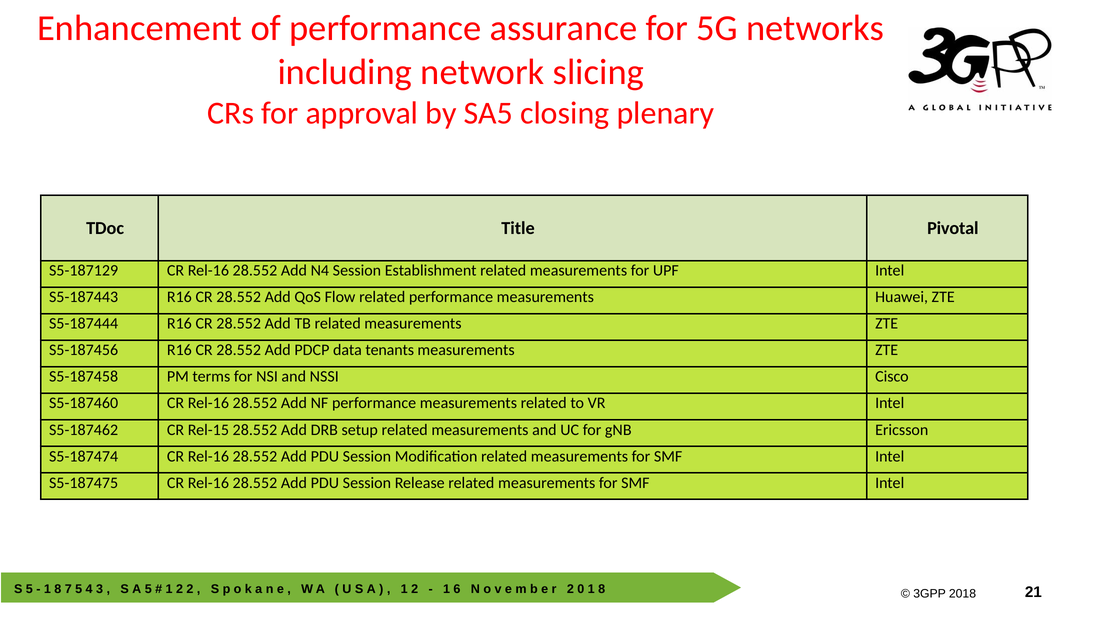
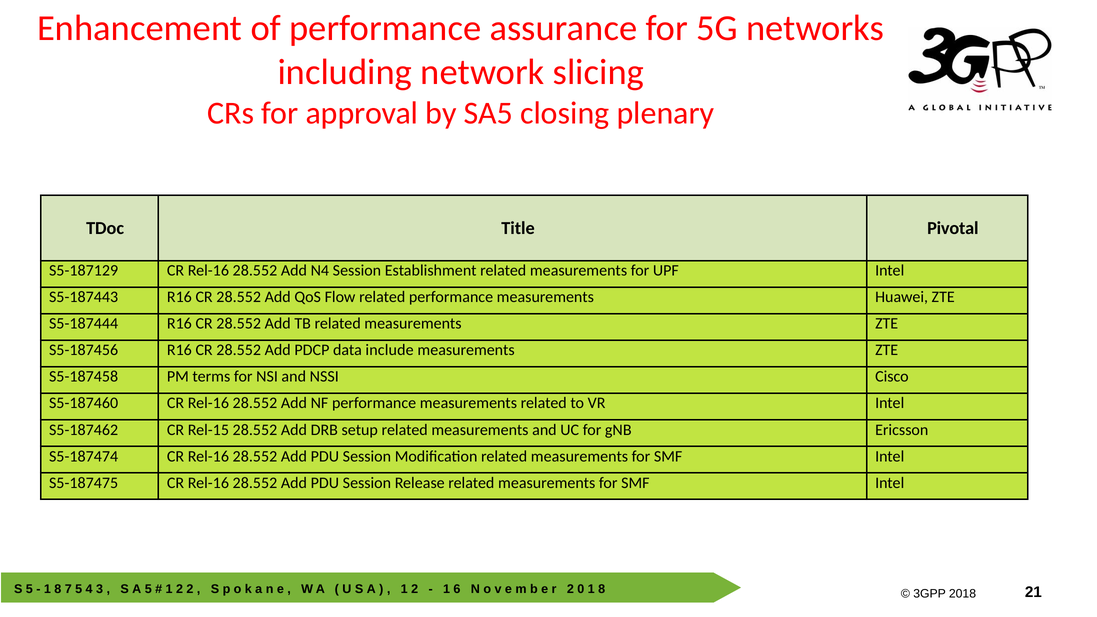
tenants: tenants -> include (390, 350)
